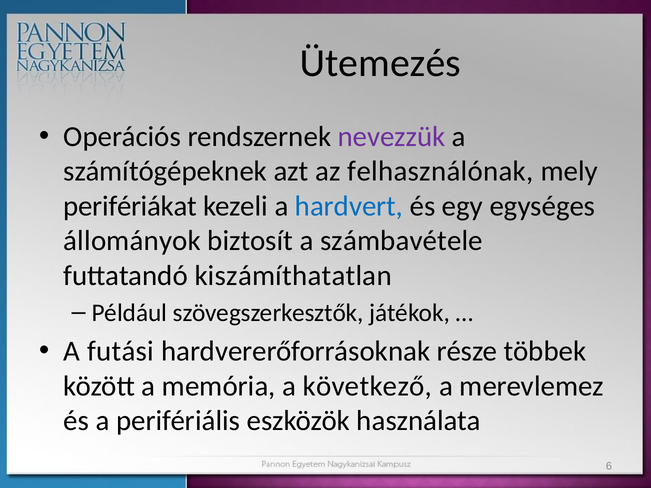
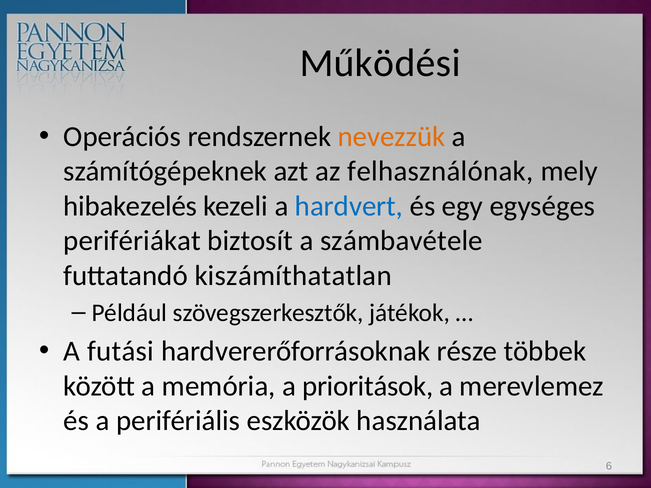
Ütemezés: Ütemezés -> Működési (380, 63)
nevezzük colour: purple -> orange (392, 137)
perifériákat: perifériákat -> hibakezelés (130, 206)
állományok: állományok -> perifériákat (132, 241)
következő: következő -> prioritások (368, 386)
